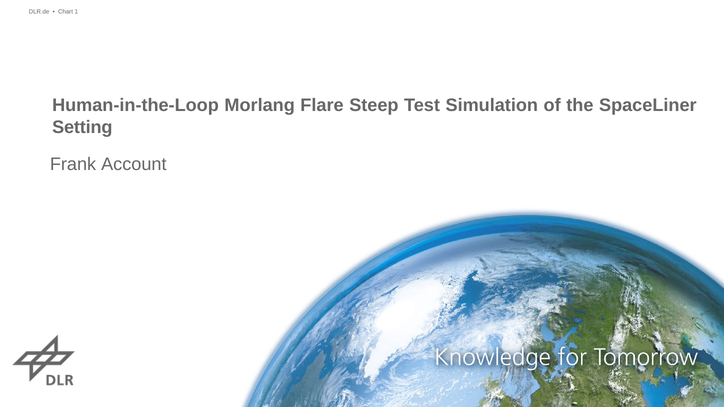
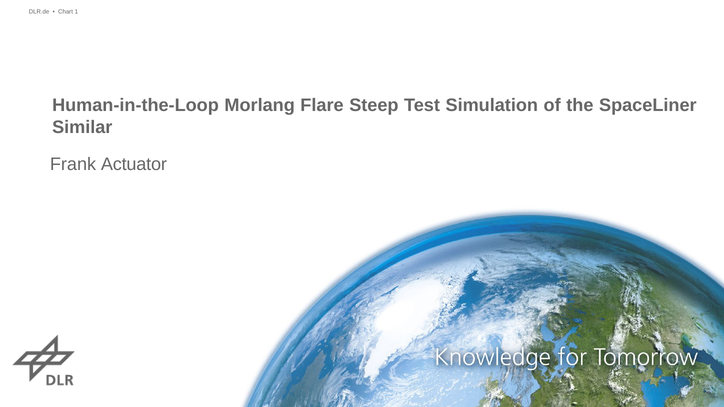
Setting: Setting -> Similar (82, 127)
Account: Account -> Actuator (134, 164)
